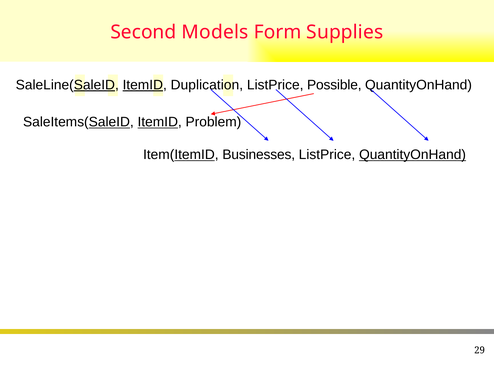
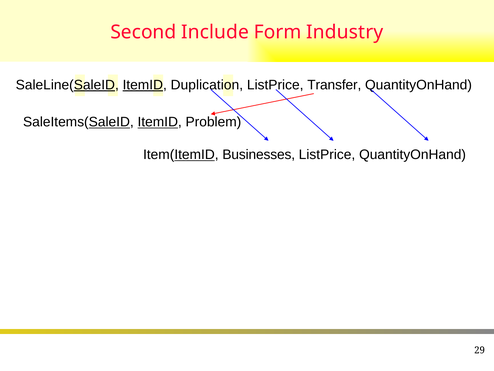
Models: Models -> Include (215, 32)
Supplies: Supplies -> Industry (345, 32)
Possible: Possible -> Transfer (334, 85)
QuantityOnHand underline: present -> none (413, 155)
